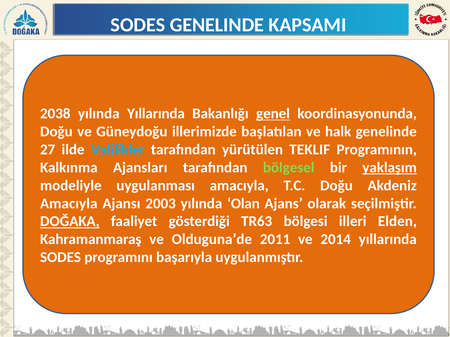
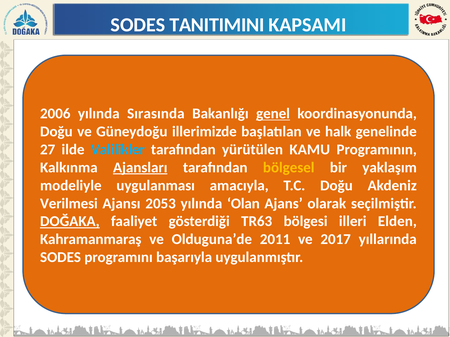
SODES GENELINDE: GENELINDE -> TANITIMINI (217, 25)
2038: 2038 -> 2006 (55, 114)
yılında Yıllarında: Yıllarında -> Sırasında (156, 114)
TEKLIF: TEKLIF -> KAMU (310, 150)
Ajansları underline: none -> present (140, 168)
bölgesel colour: light green -> yellow (289, 168)
yaklaşım underline: present -> none (390, 168)
Amacıyla: Amacıyla -> Verilmesi (69, 204)
2003: 2003 -> 2053 (161, 204)
2014: 2014 -> 2017 (336, 240)
